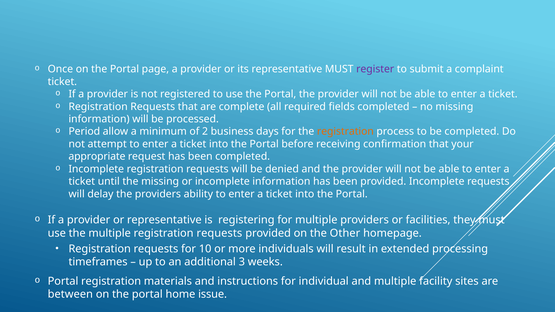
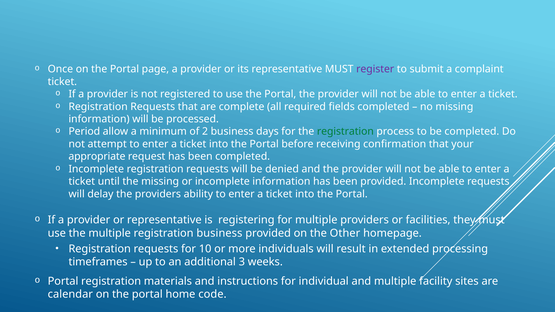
registration colour: orange -> green (345, 132)
multiple registration requests: requests -> business (219, 233)
between: between -> calendar (70, 295)
issue: issue -> code (212, 295)
